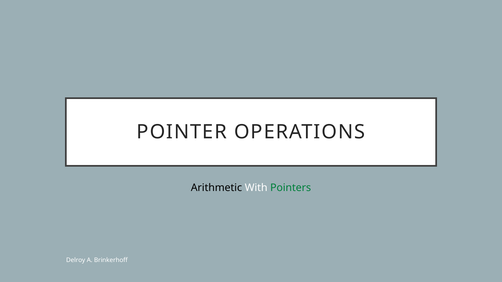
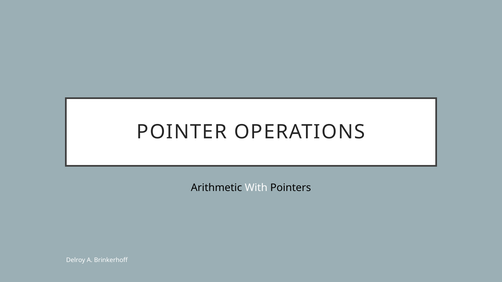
Pointers colour: green -> black (291, 188)
